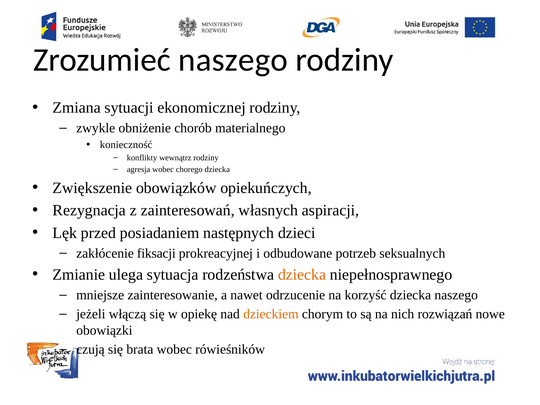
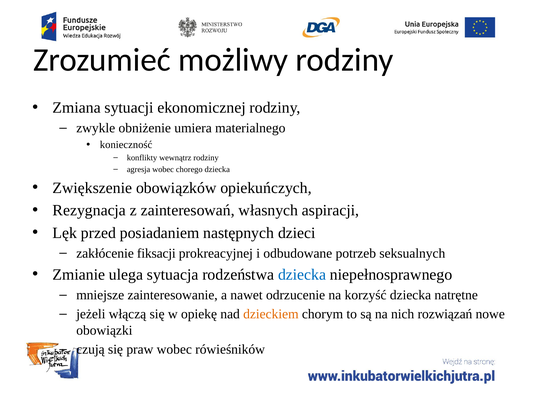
Zrozumieć naszego: naszego -> możliwy (233, 60)
chorób: chorób -> umiera (193, 128)
dziecka colour: orange -> blue (302, 275)
dziecka naszego: naszego -> natrętne (456, 295)
brata: brata -> praw (140, 350)
